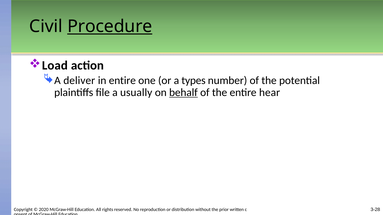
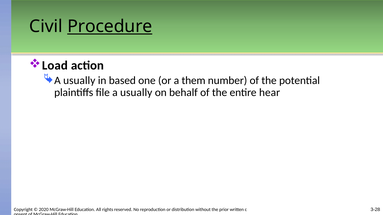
deliver: deliver -> usually (79, 81)
in entire: entire -> based (122, 81)
types: types -> them (194, 81)
behalf underline: present -> none (183, 93)
